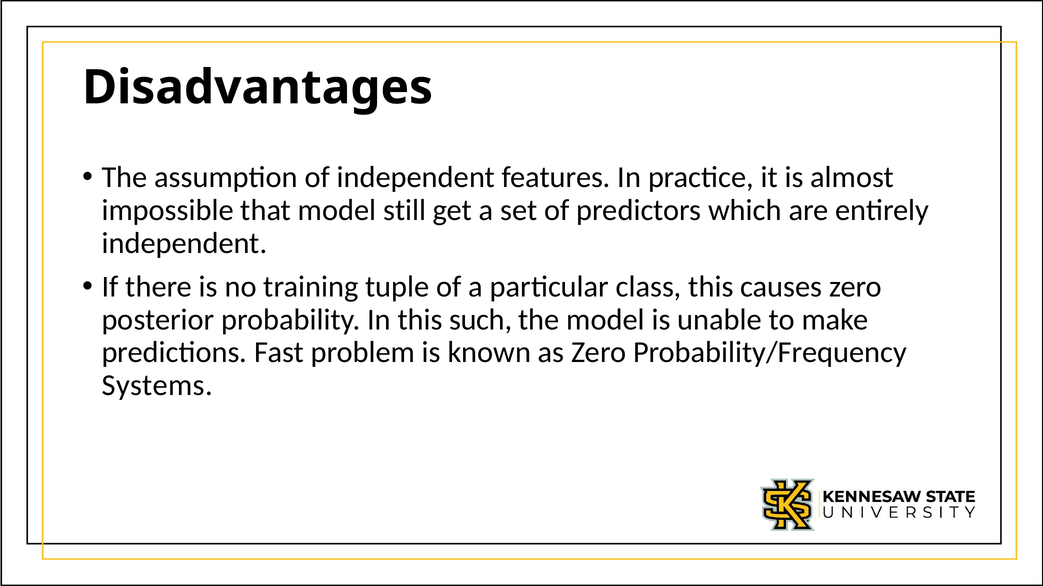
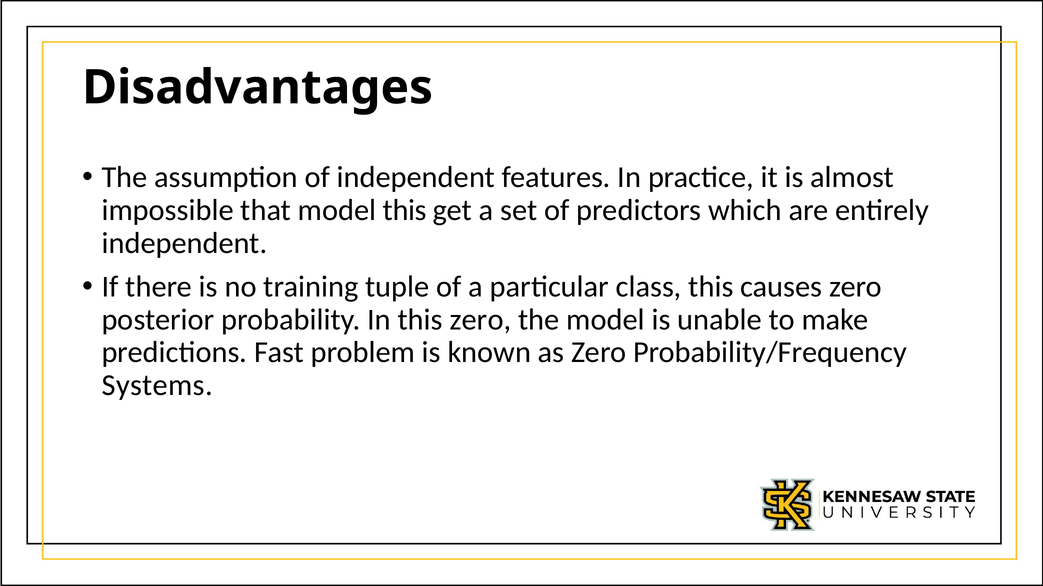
model still: still -> this (405, 210)
this such: such -> zero (480, 320)
